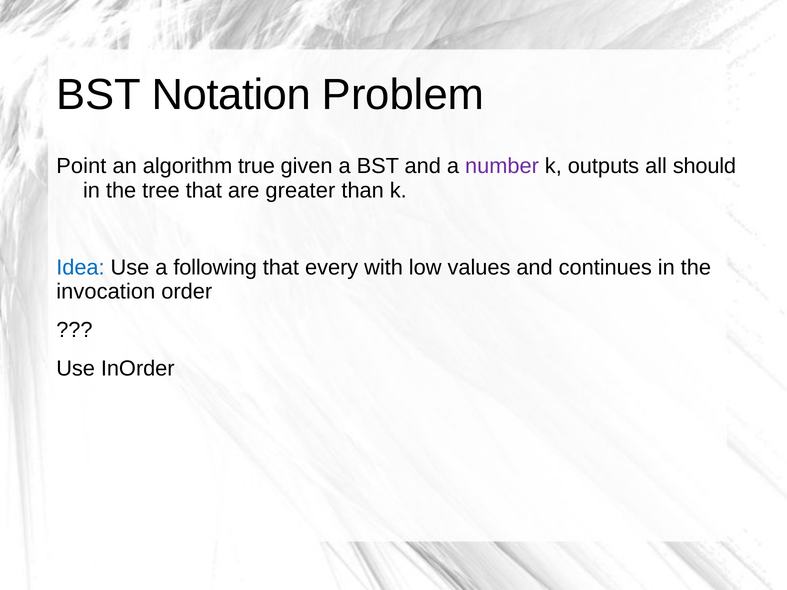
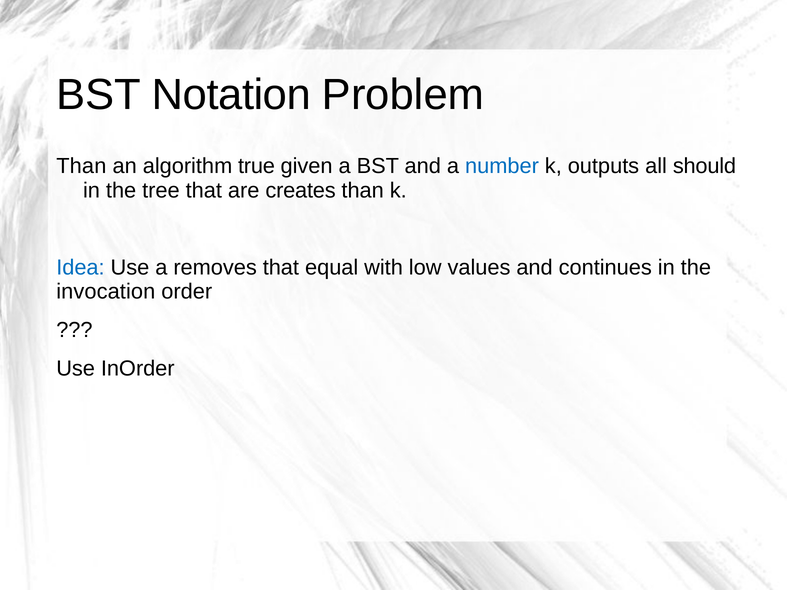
Point: Point -> Than (81, 166)
number colour: purple -> blue (502, 166)
greater: greater -> creates (301, 190)
following: following -> removes (215, 267)
every: every -> equal (332, 267)
